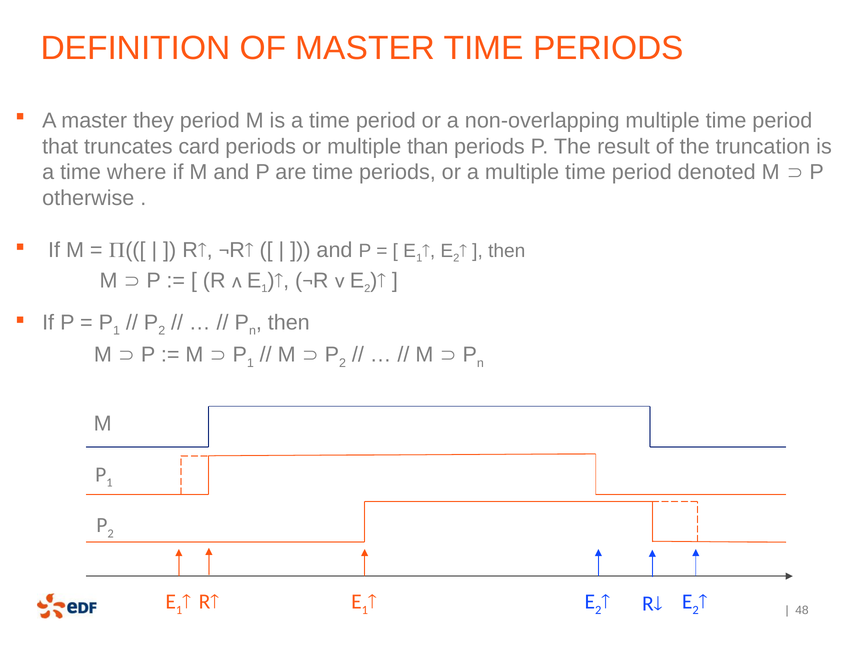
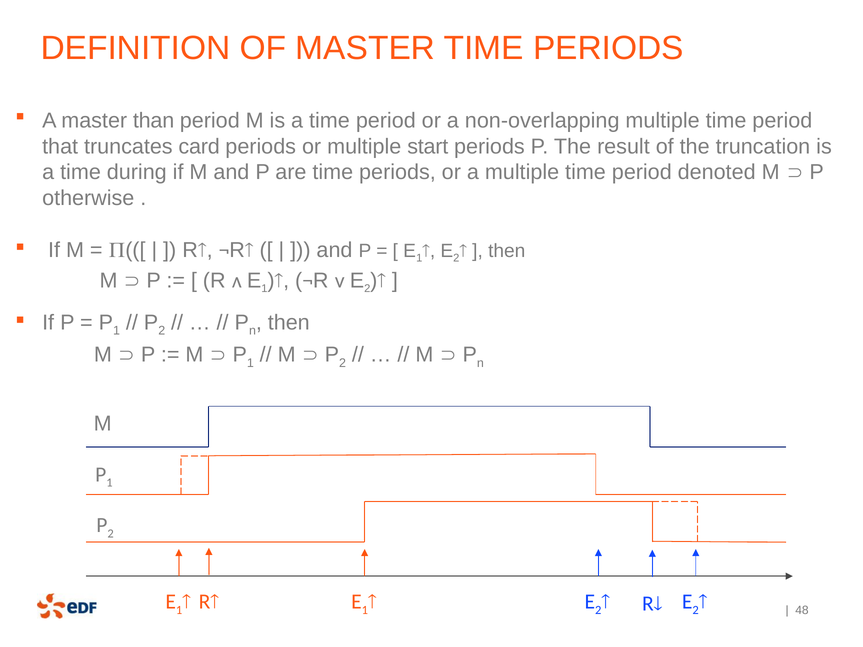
they: they -> than (154, 121)
than: than -> start (428, 147)
where: where -> during (137, 172)
